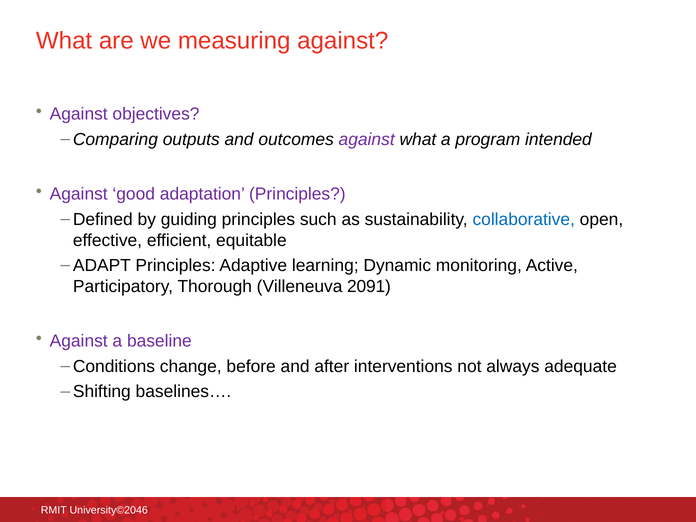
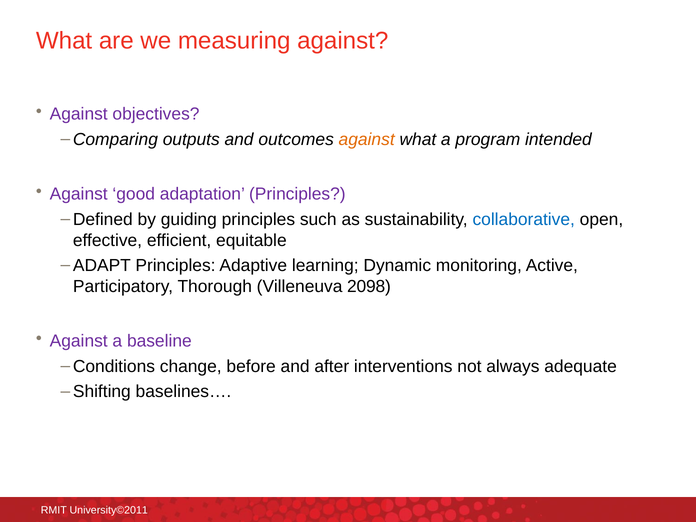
against colour: purple -> orange (367, 139)
2091: 2091 -> 2098 (369, 286)
University©2046: University©2046 -> University©2011 (109, 510)
